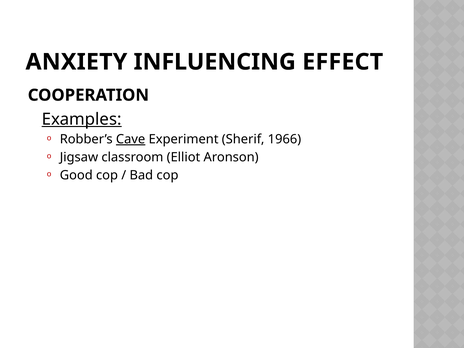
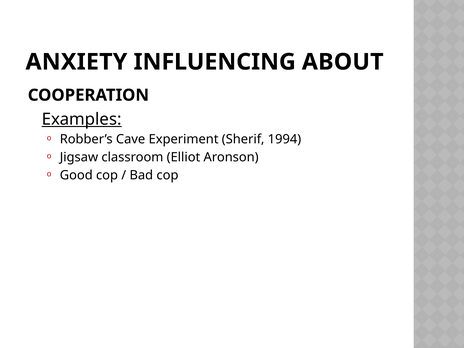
EFFECT: EFFECT -> ABOUT (343, 62)
Cave underline: present -> none (131, 139)
1966: 1966 -> 1994 (284, 139)
